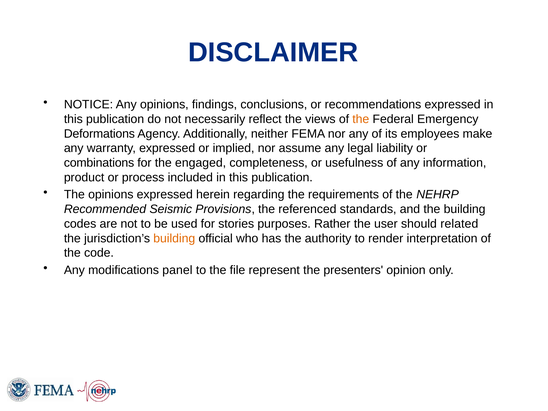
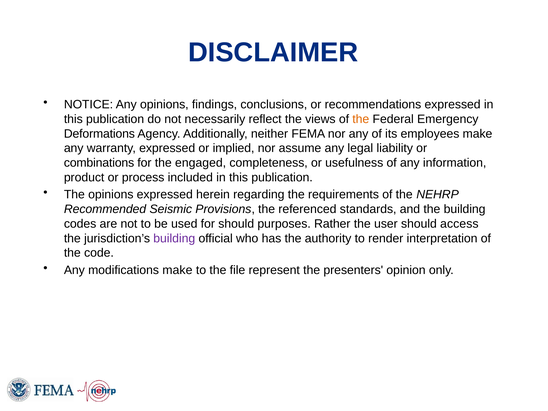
for stories: stories -> should (236, 224)
related: related -> access (459, 224)
building colour: orange -> purple (174, 238)
modifications panel: panel -> make (177, 270)
